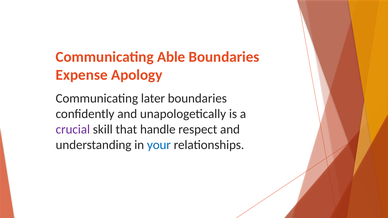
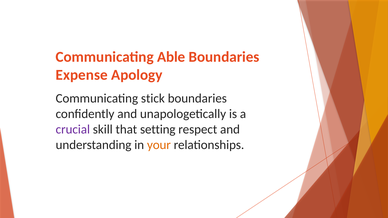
later: later -> stick (153, 98)
handle: handle -> setting (158, 129)
your colour: blue -> orange (159, 145)
